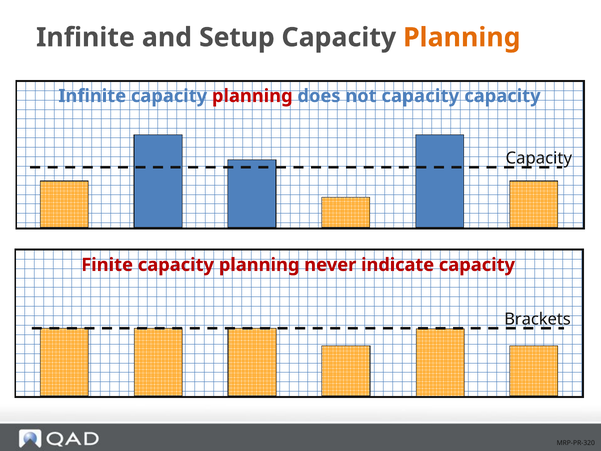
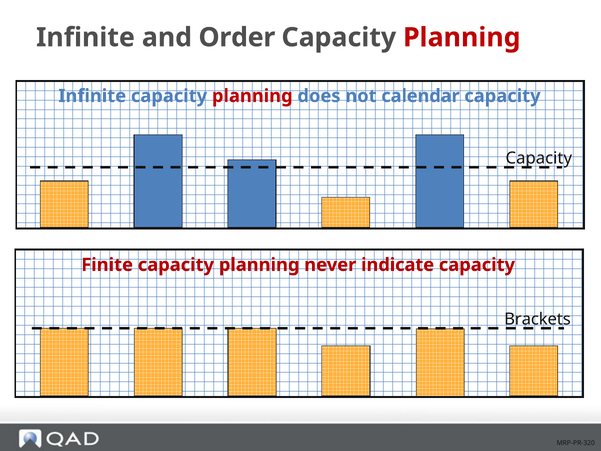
Setup: Setup -> Order (237, 37)
Planning colour: orange -> red (462, 37)
not capacity: capacity -> calendar (420, 96)
